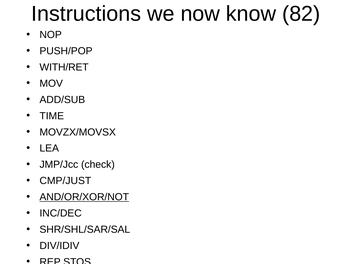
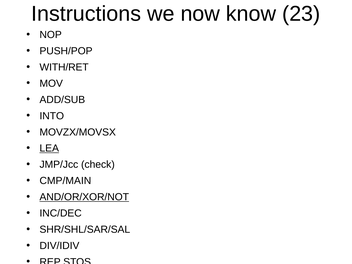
82: 82 -> 23 (301, 14)
TIME: TIME -> INTO (52, 116)
LEA underline: none -> present (49, 148)
CMP/JUST: CMP/JUST -> CMP/MAIN (65, 181)
